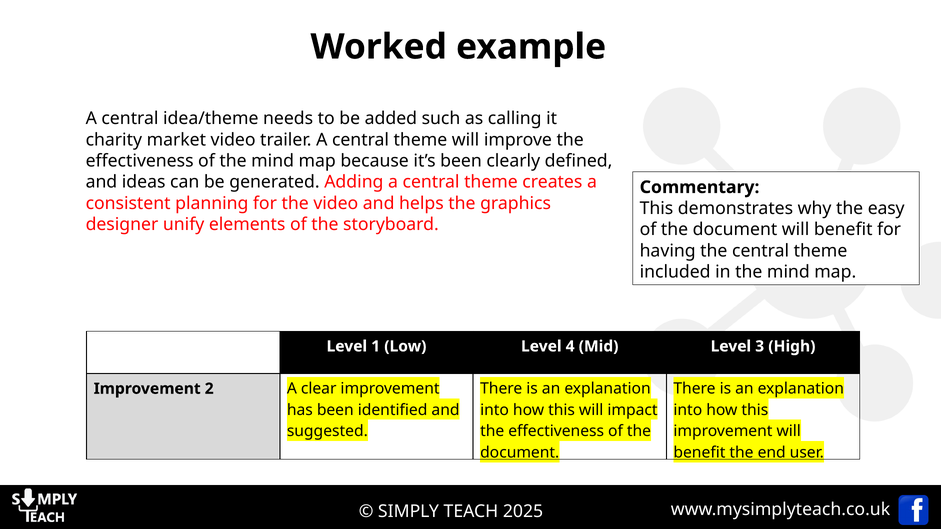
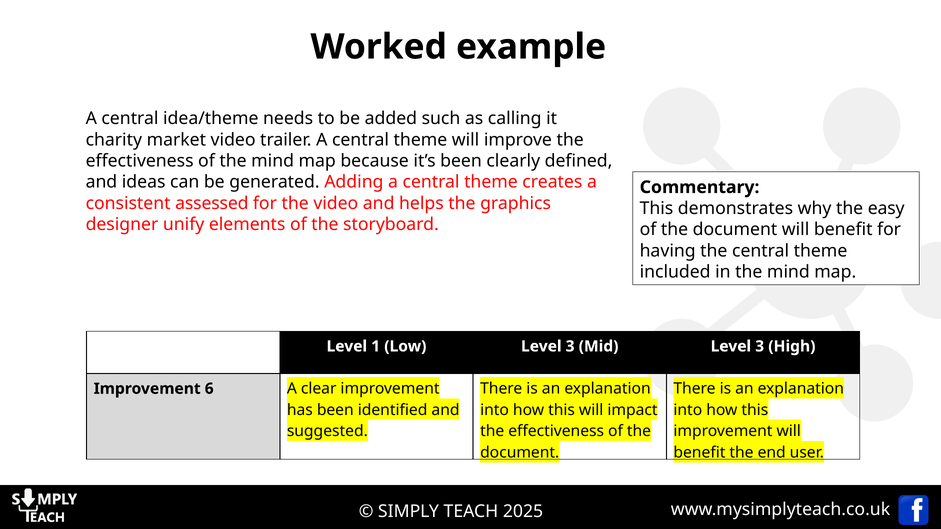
planning: planning -> assessed (212, 203)
Low Level 4: 4 -> 3 (570, 347)
2: 2 -> 6 (209, 389)
